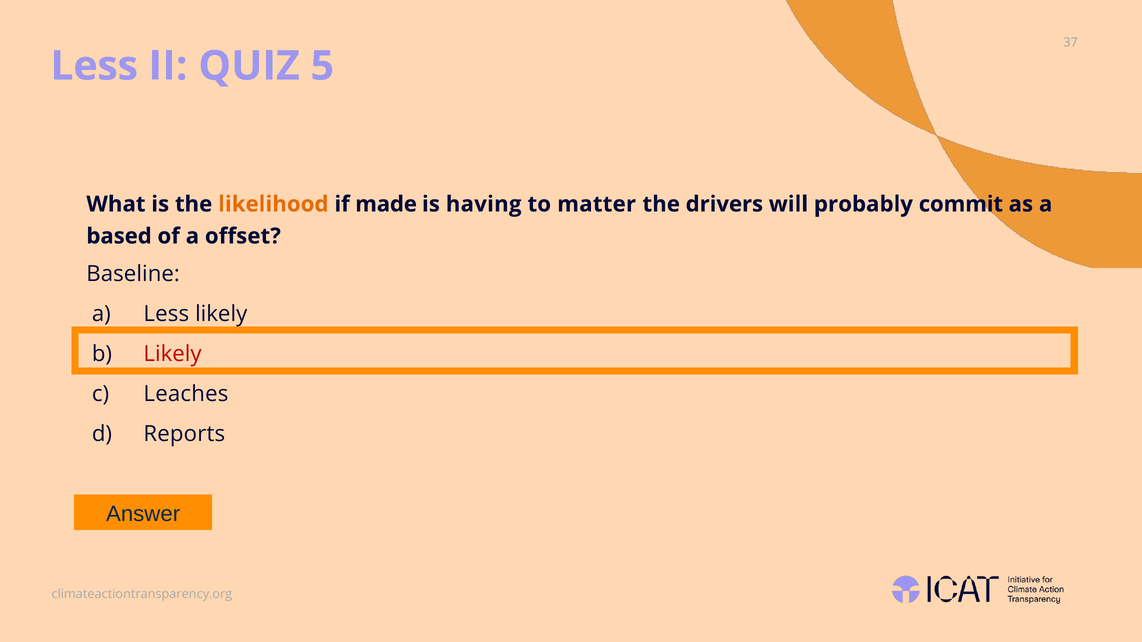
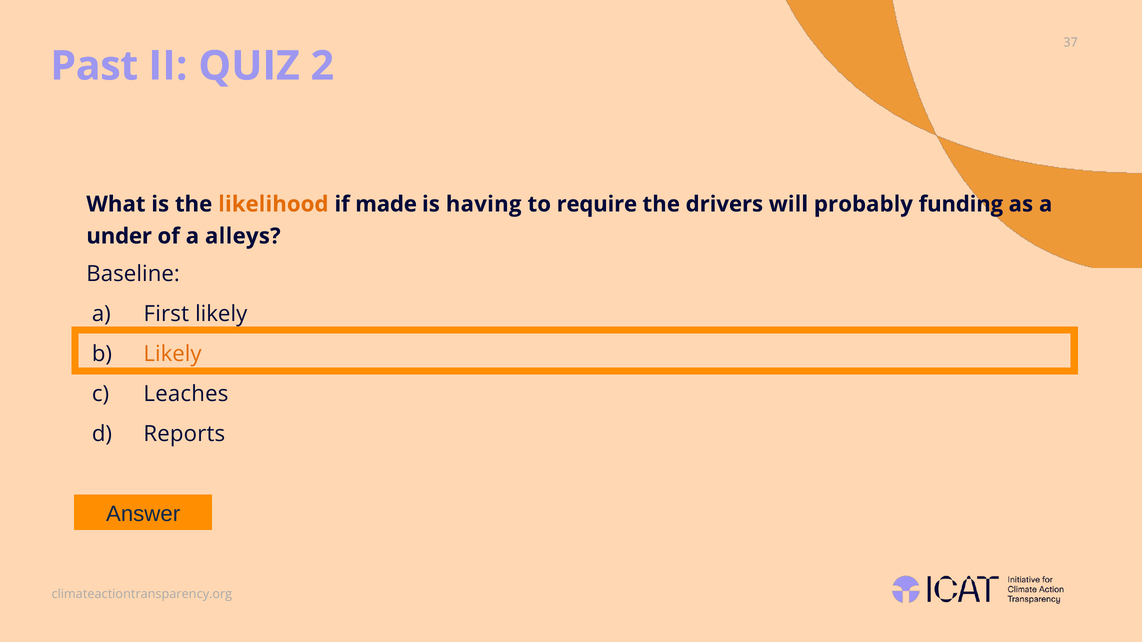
Less: Less -> Past (94, 66)
5: 5 -> 2 (322, 66)
matter: matter -> require (597, 204)
commit: commit -> funding (961, 204)
based: based -> under (119, 236)
offset: offset -> alleys (243, 236)
a Less: Less -> First (166, 314)
Likely colour: red -> orange (172, 354)
